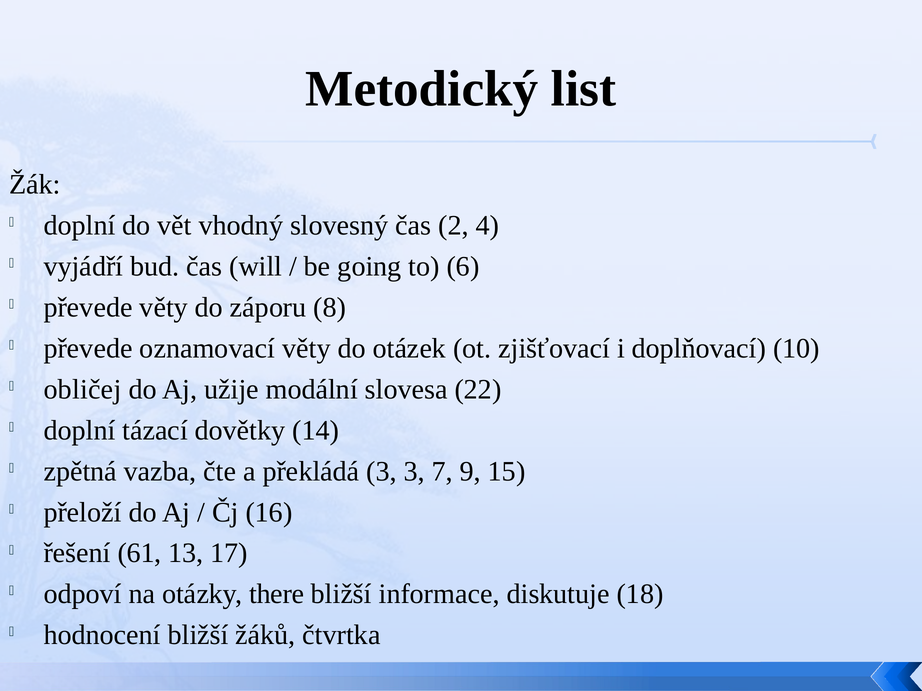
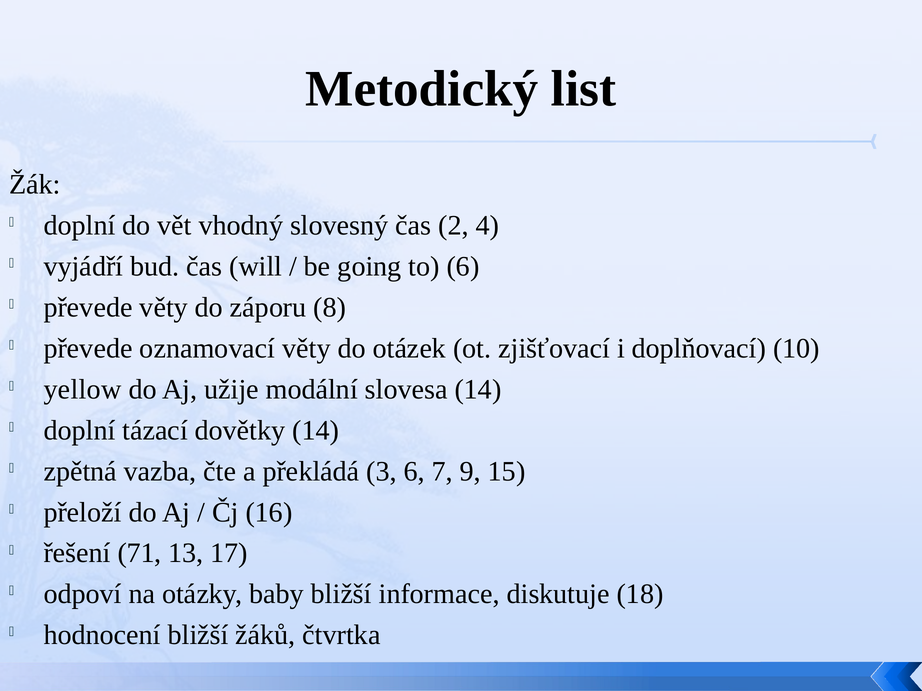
obličej: obličej -> yellow (83, 390)
slovesa 22: 22 -> 14 (478, 390)
3 3: 3 -> 6 (414, 472)
61: 61 -> 71 (140, 554)
there: there -> baby (277, 595)
